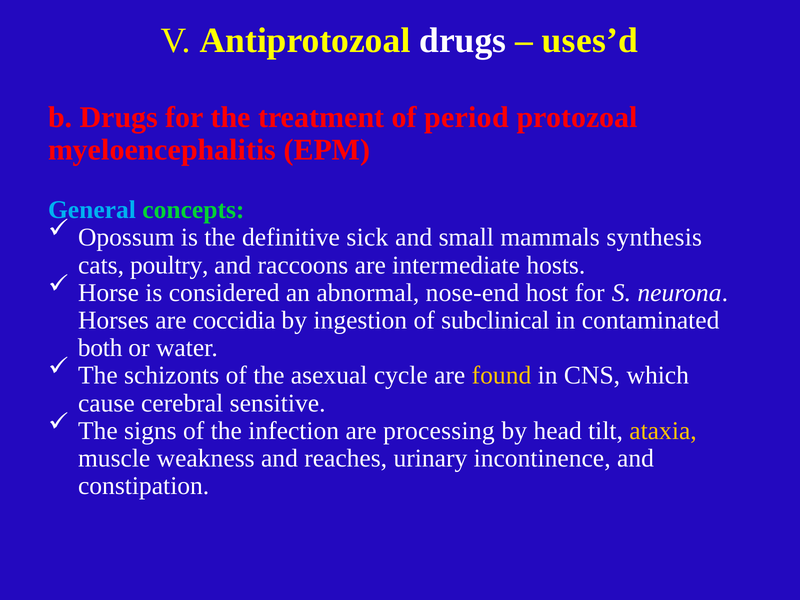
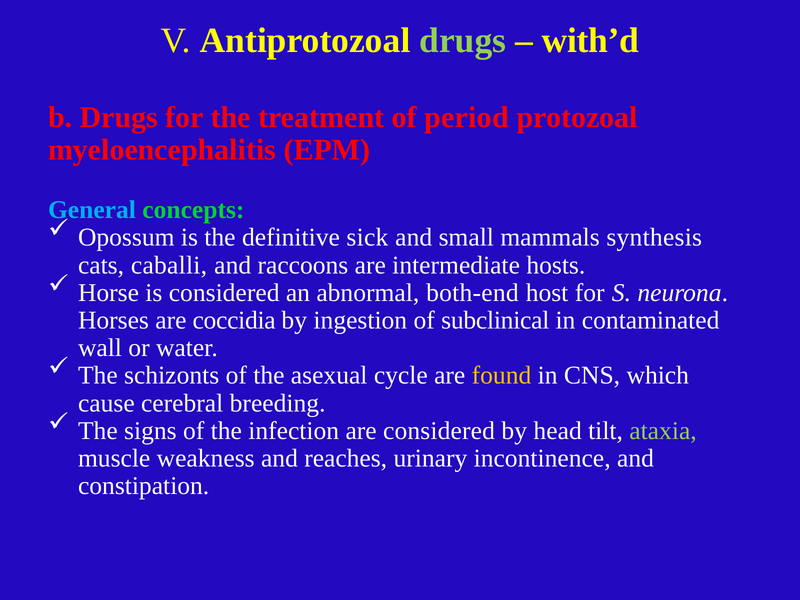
drugs colour: white -> light green (463, 40)
uses’d: uses’d -> with’d (590, 40)
poultry: poultry -> caballi (169, 265)
nose-end: nose-end -> both-end (472, 293)
both: both -> wall (100, 348)
sensitive: sensitive -> breeding (278, 403)
are processing: processing -> considered (439, 431)
ataxia colour: yellow -> light green (663, 431)
